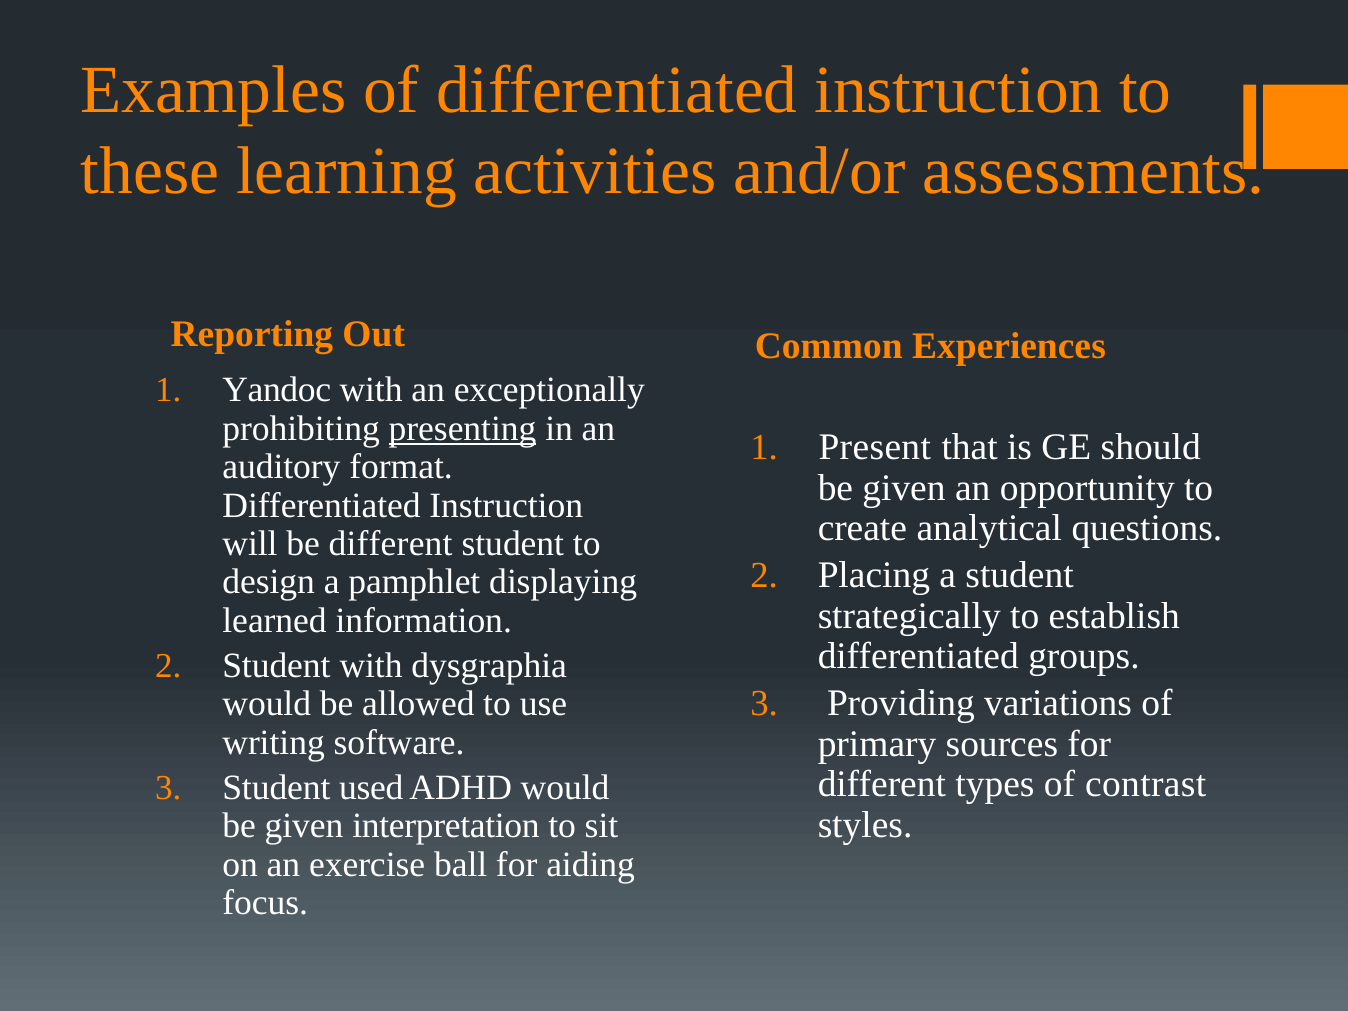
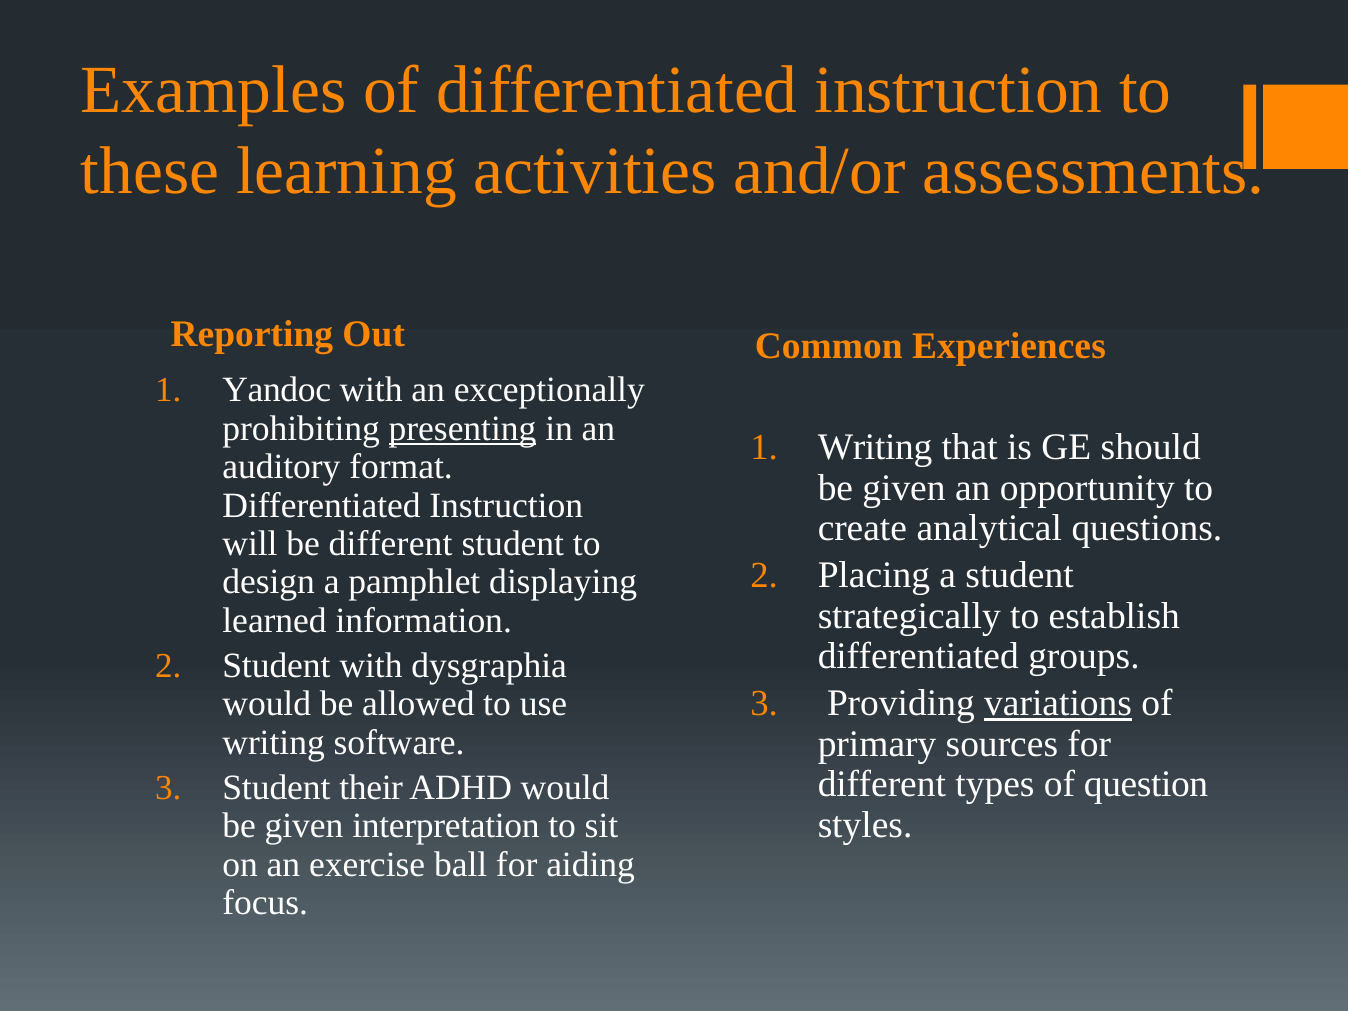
Present: Present -> Writing (875, 447)
variations underline: none -> present (1058, 704)
contrast: contrast -> question (1146, 784)
used: used -> their (371, 788)
